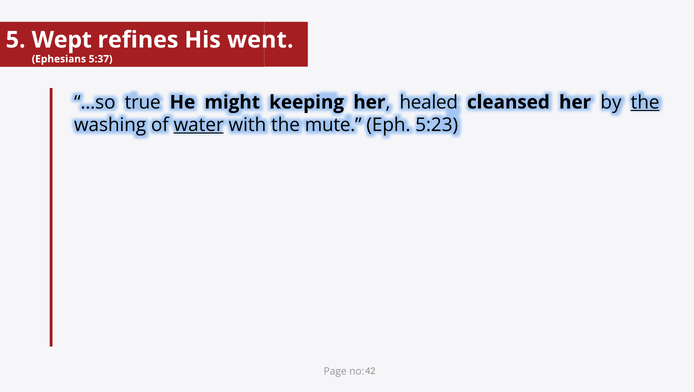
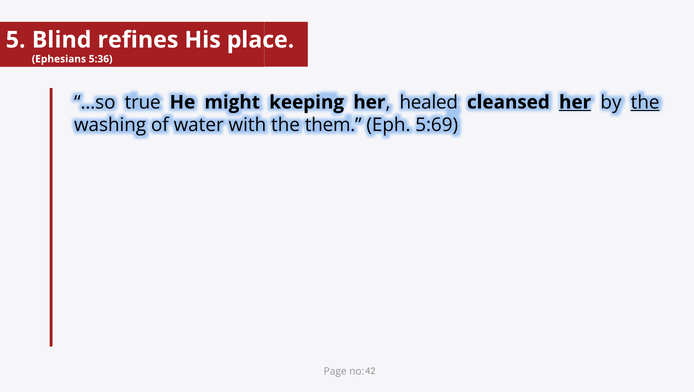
Wept: Wept -> Blind (62, 40)
went: went -> place (261, 40)
5:37: 5:37 -> 5:36 (101, 59)
her underline: none -> present (575, 102)
water underline: present -> none (199, 125)
mute: mute -> them (333, 125)
5:23: 5:23 -> 5:69 (437, 125)
